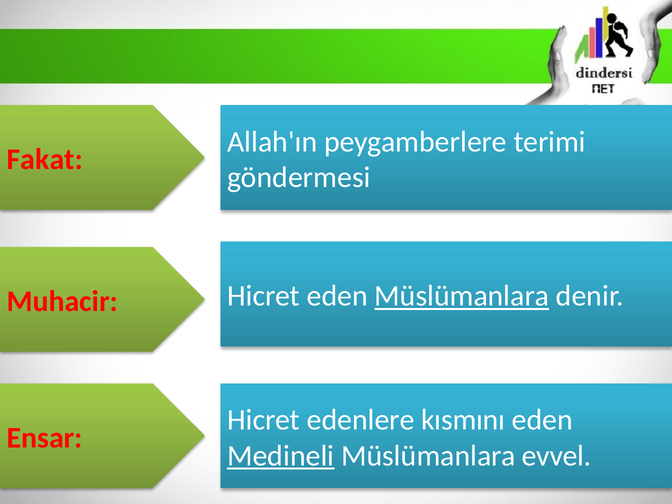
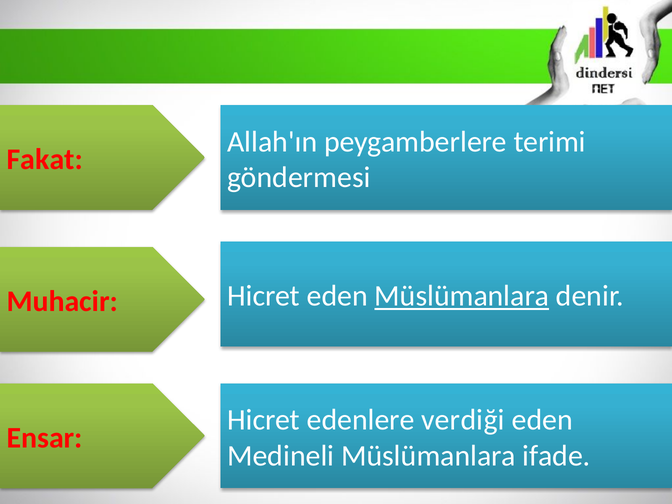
kısmını: kısmını -> verdiği (463, 420)
Medineli underline: present -> none (281, 456)
evvel: evvel -> ifade (556, 456)
